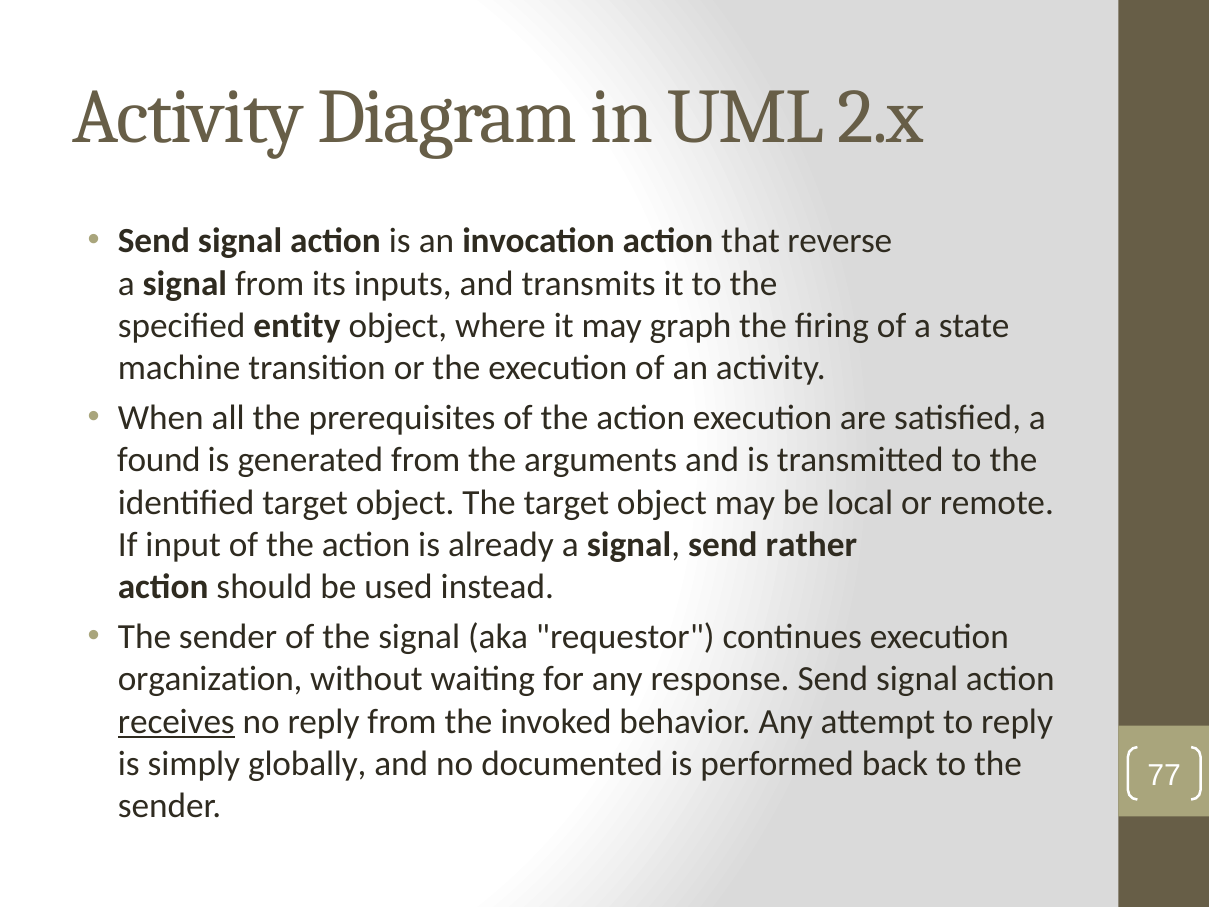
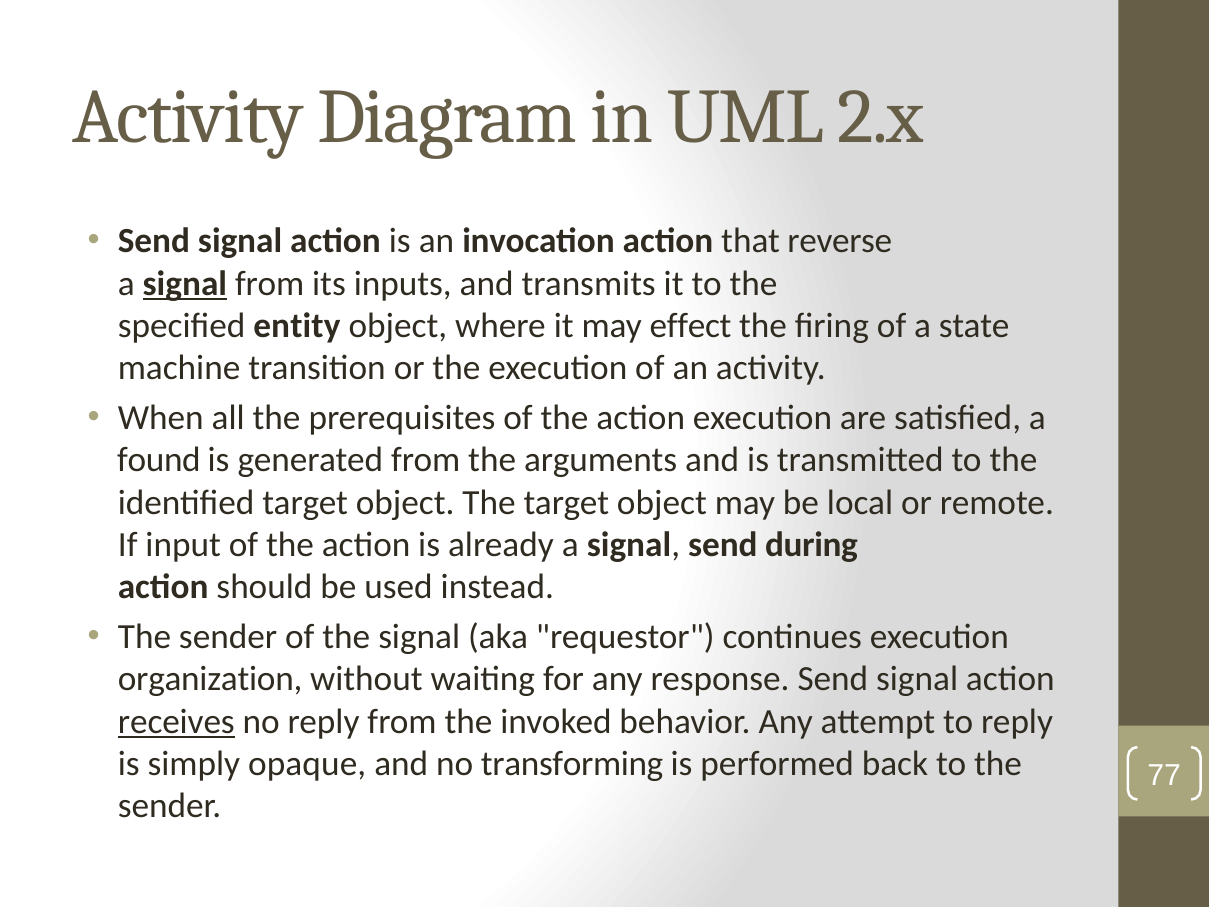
signal underline: none -> present (185, 284)
graph: graph -> effect (691, 326)
rather: rather -> during (812, 545)
globally: globally -> opaque (307, 764)
documented: documented -> transforming (572, 764)
